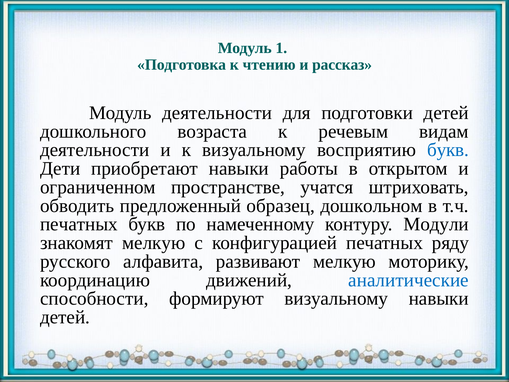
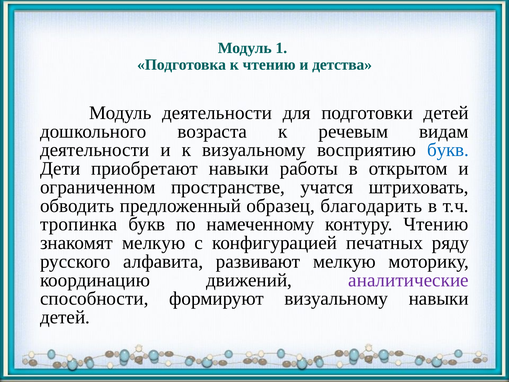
рассказ: рассказ -> детства (342, 65)
дошкольном: дошкольном -> благодарить (371, 206)
печатных: печатных -> тропинка (79, 224)
контуру Модули: Модули -> Чтению (436, 224)
аналитические colour: blue -> purple (408, 280)
